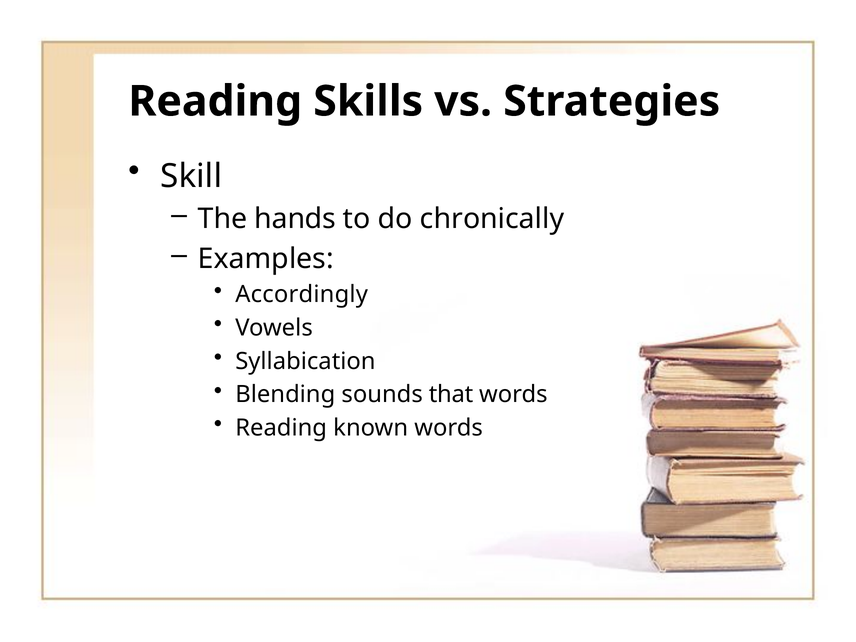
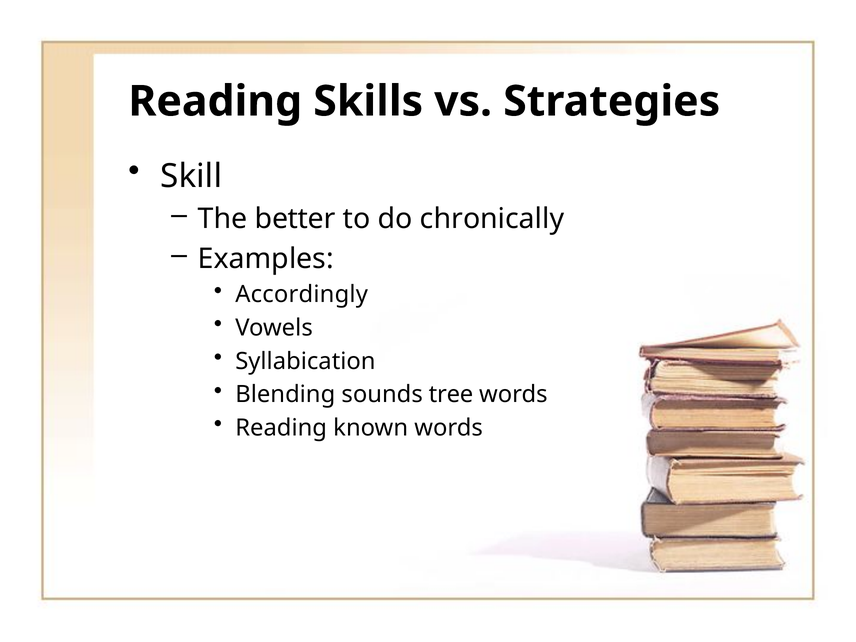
hands: hands -> better (295, 219)
that: that -> tree (451, 395)
